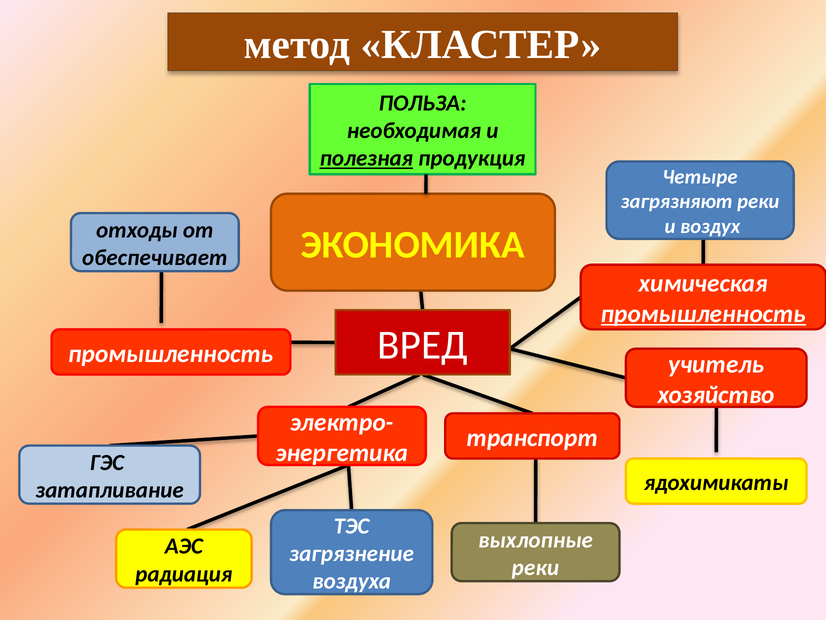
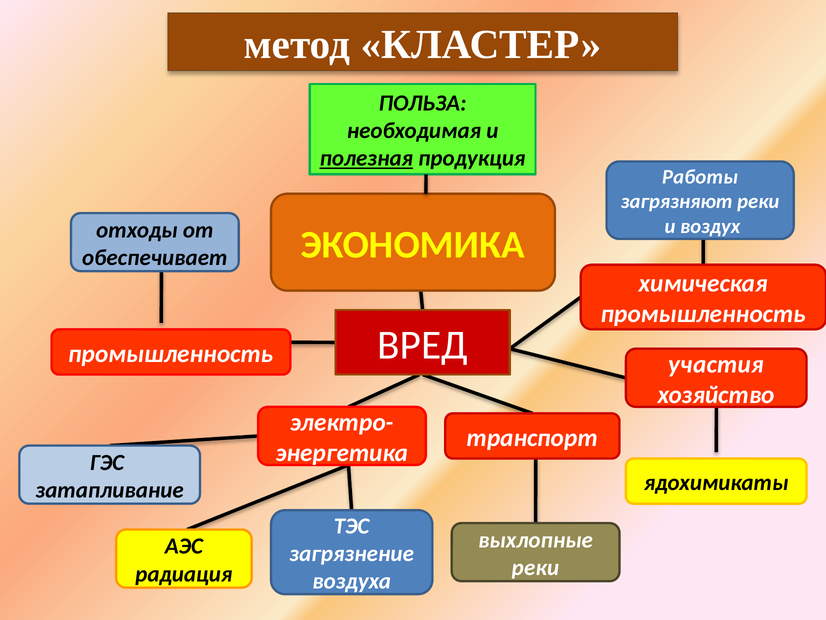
Четыре: Четыре -> Работы (700, 177)
промышленность underline: present -> none (703, 314)
учитель: учитель -> участия (716, 364)
